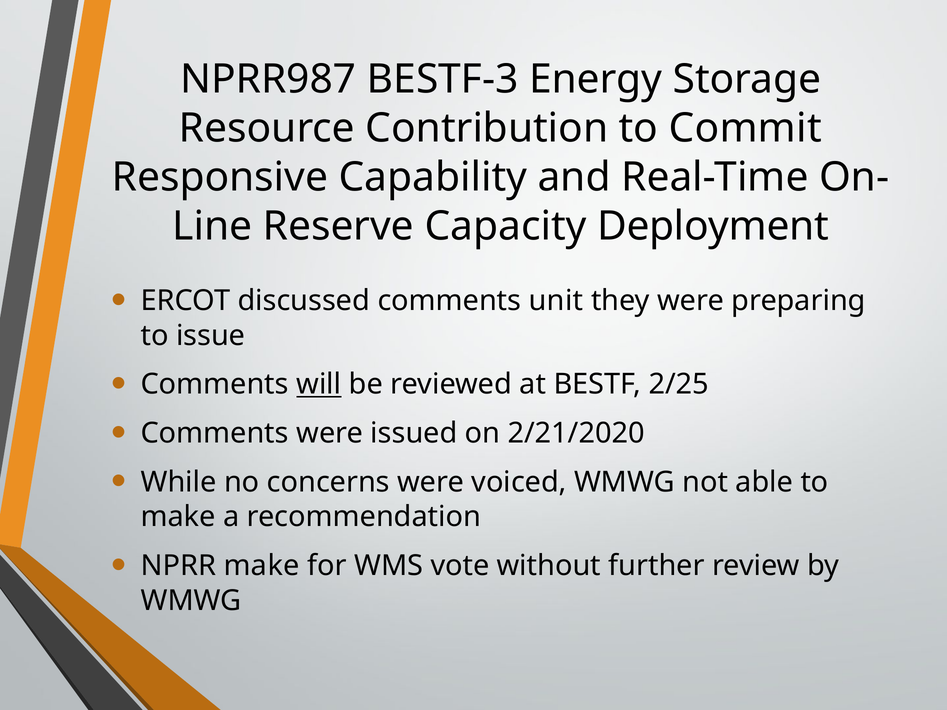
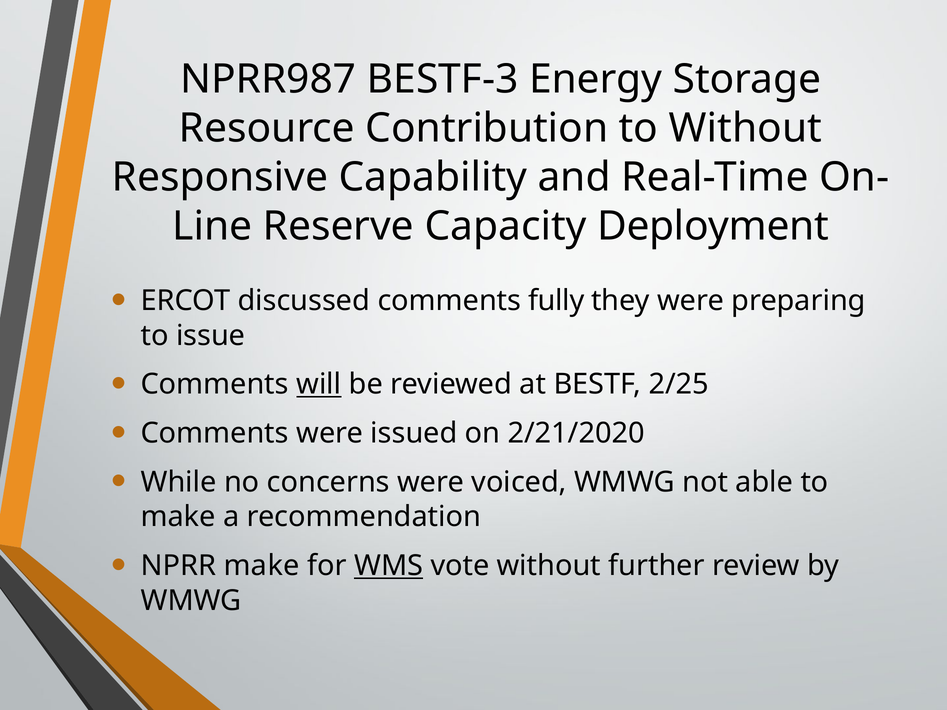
to Commit: Commit -> Without (745, 128)
unit: unit -> fully (556, 301)
WMS underline: none -> present (389, 566)
